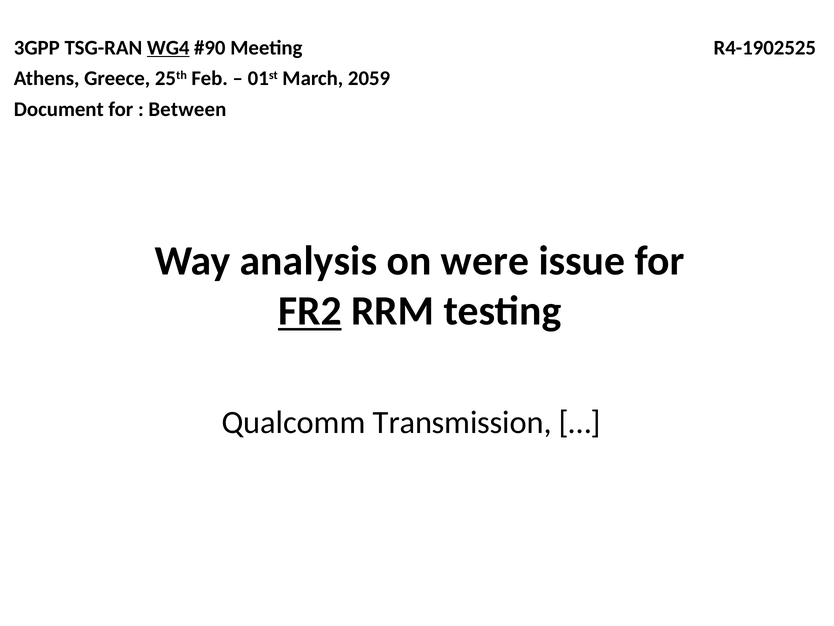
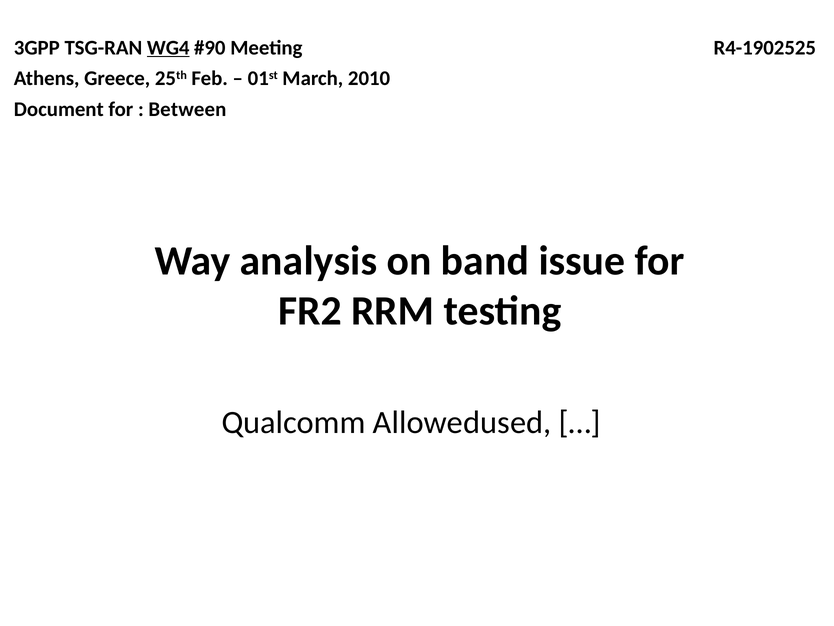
2059: 2059 -> 2010 (369, 78)
were: were -> band (485, 261)
FR2 underline: present -> none (310, 311)
Transmission: Transmission -> Allowedused (462, 422)
